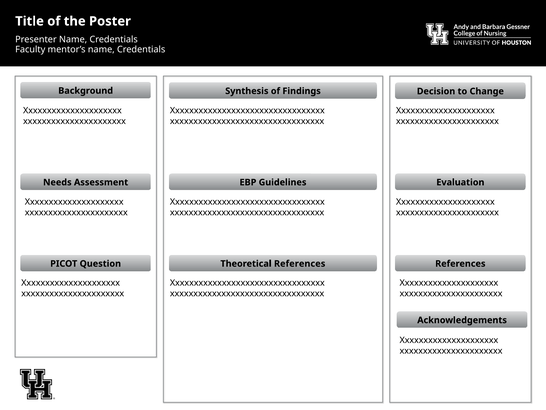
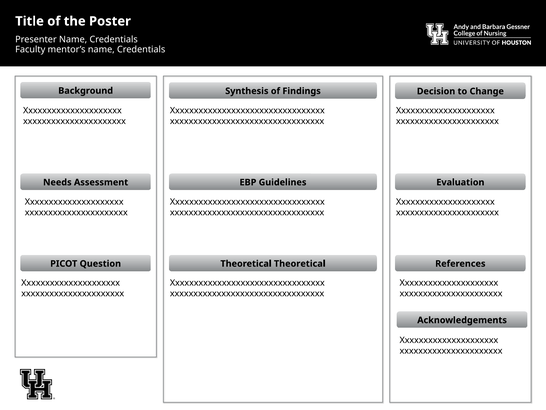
Theoretical References: References -> Theoretical (300, 263)
